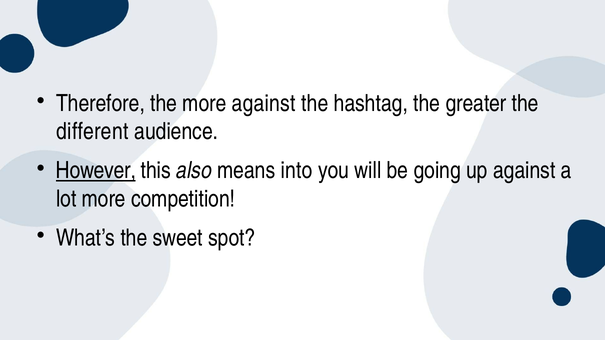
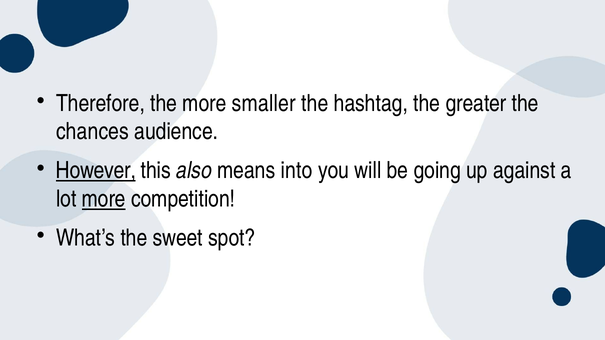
more against: against -> smaller (264, 103)
different: different -> chances (93, 132)
more underline: none -> present (104, 199)
